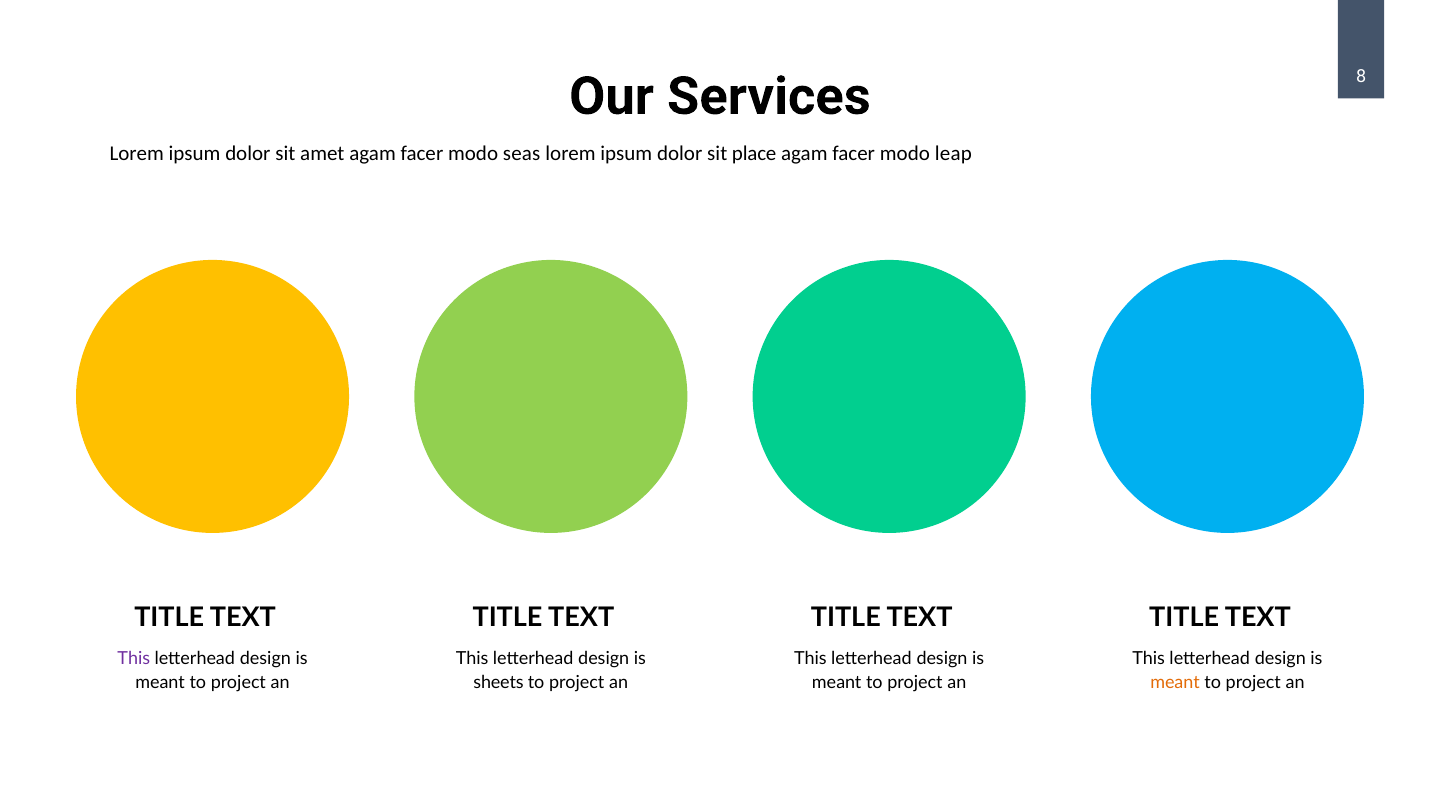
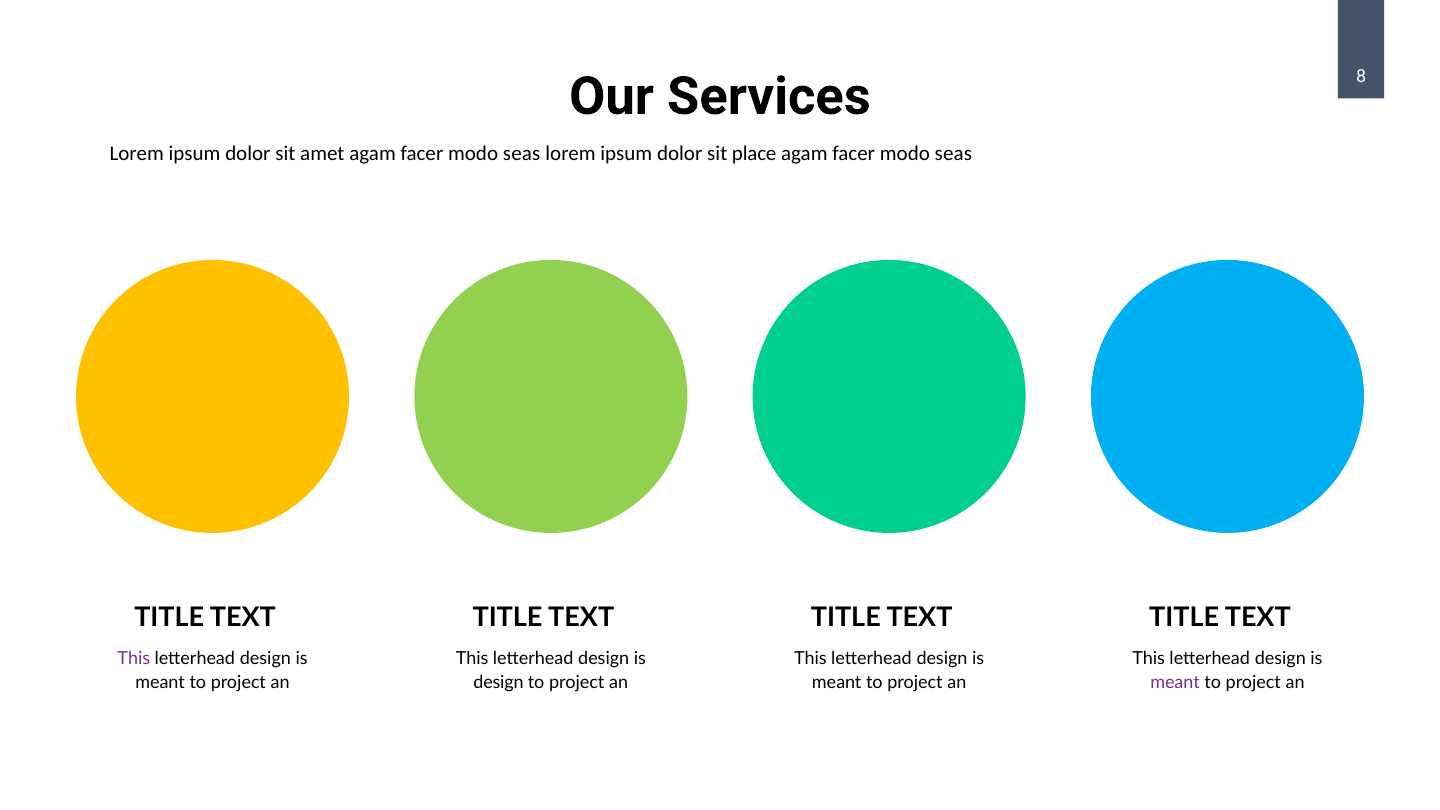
leap: leap -> seas (953, 153)
sheets: sheets -> design (499, 683)
meant colour: orange -> purple (1175, 683)
